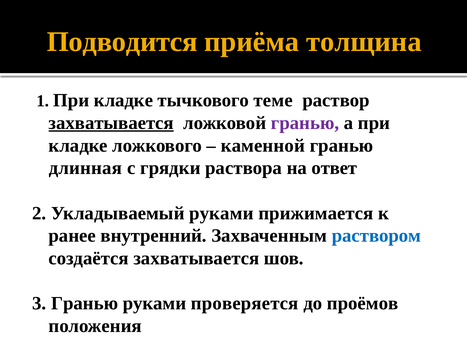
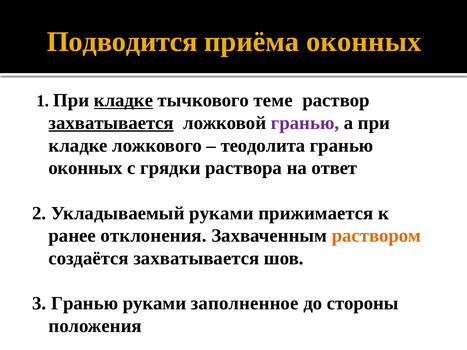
приёма толщина: толщина -> оконных (364, 42)
кладке underline: none -> present (123, 100)
каменной: каменной -> теодолита (263, 146)
длинная: длинная -> оконных (86, 168)
внутренний: внутренний -> отклонения (154, 236)
раствором colour: blue -> orange (376, 236)
проверяется: проверяется -> заполненное (245, 304)
проёмов: проёмов -> стороны (363, 304)
